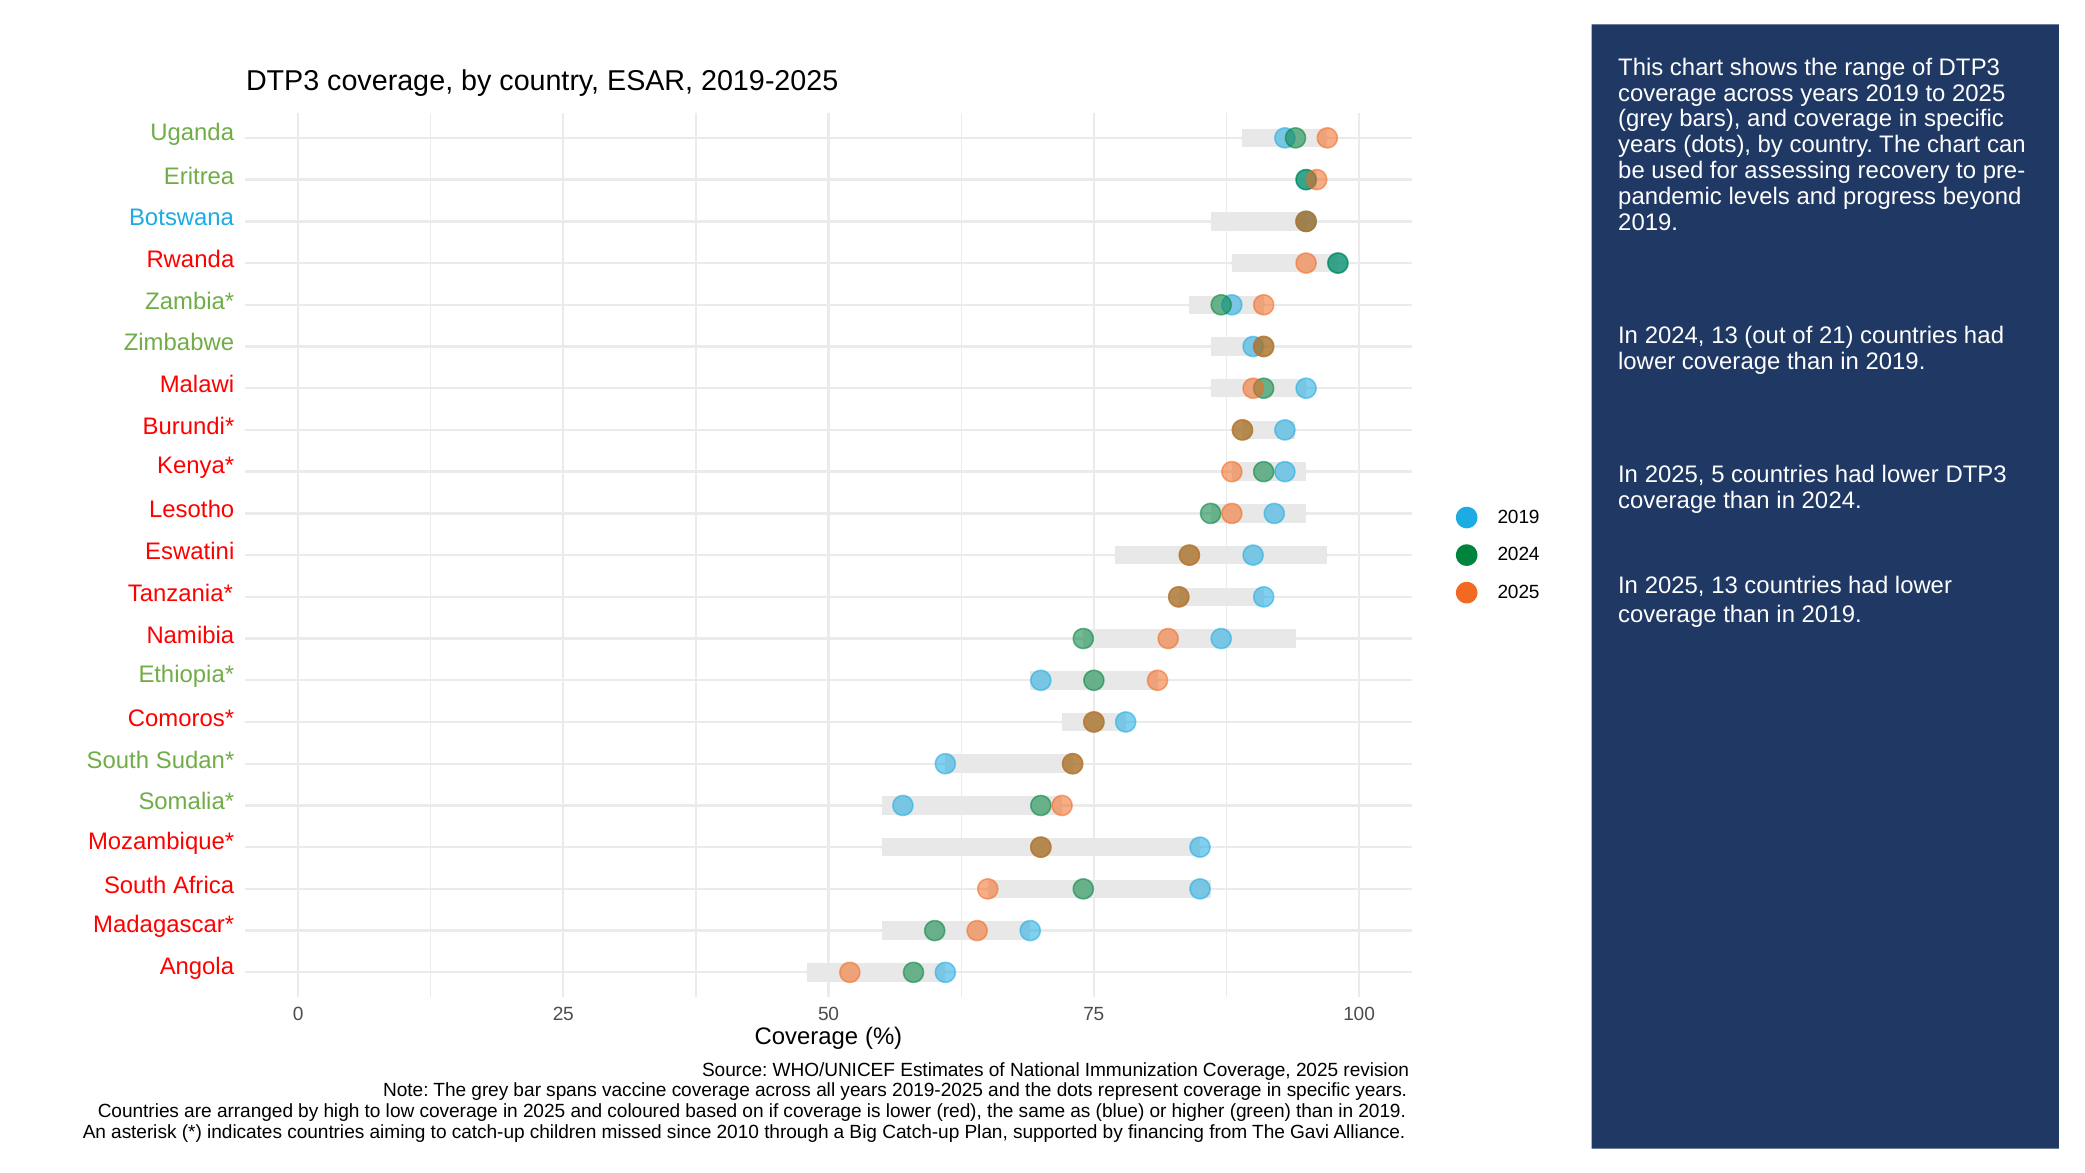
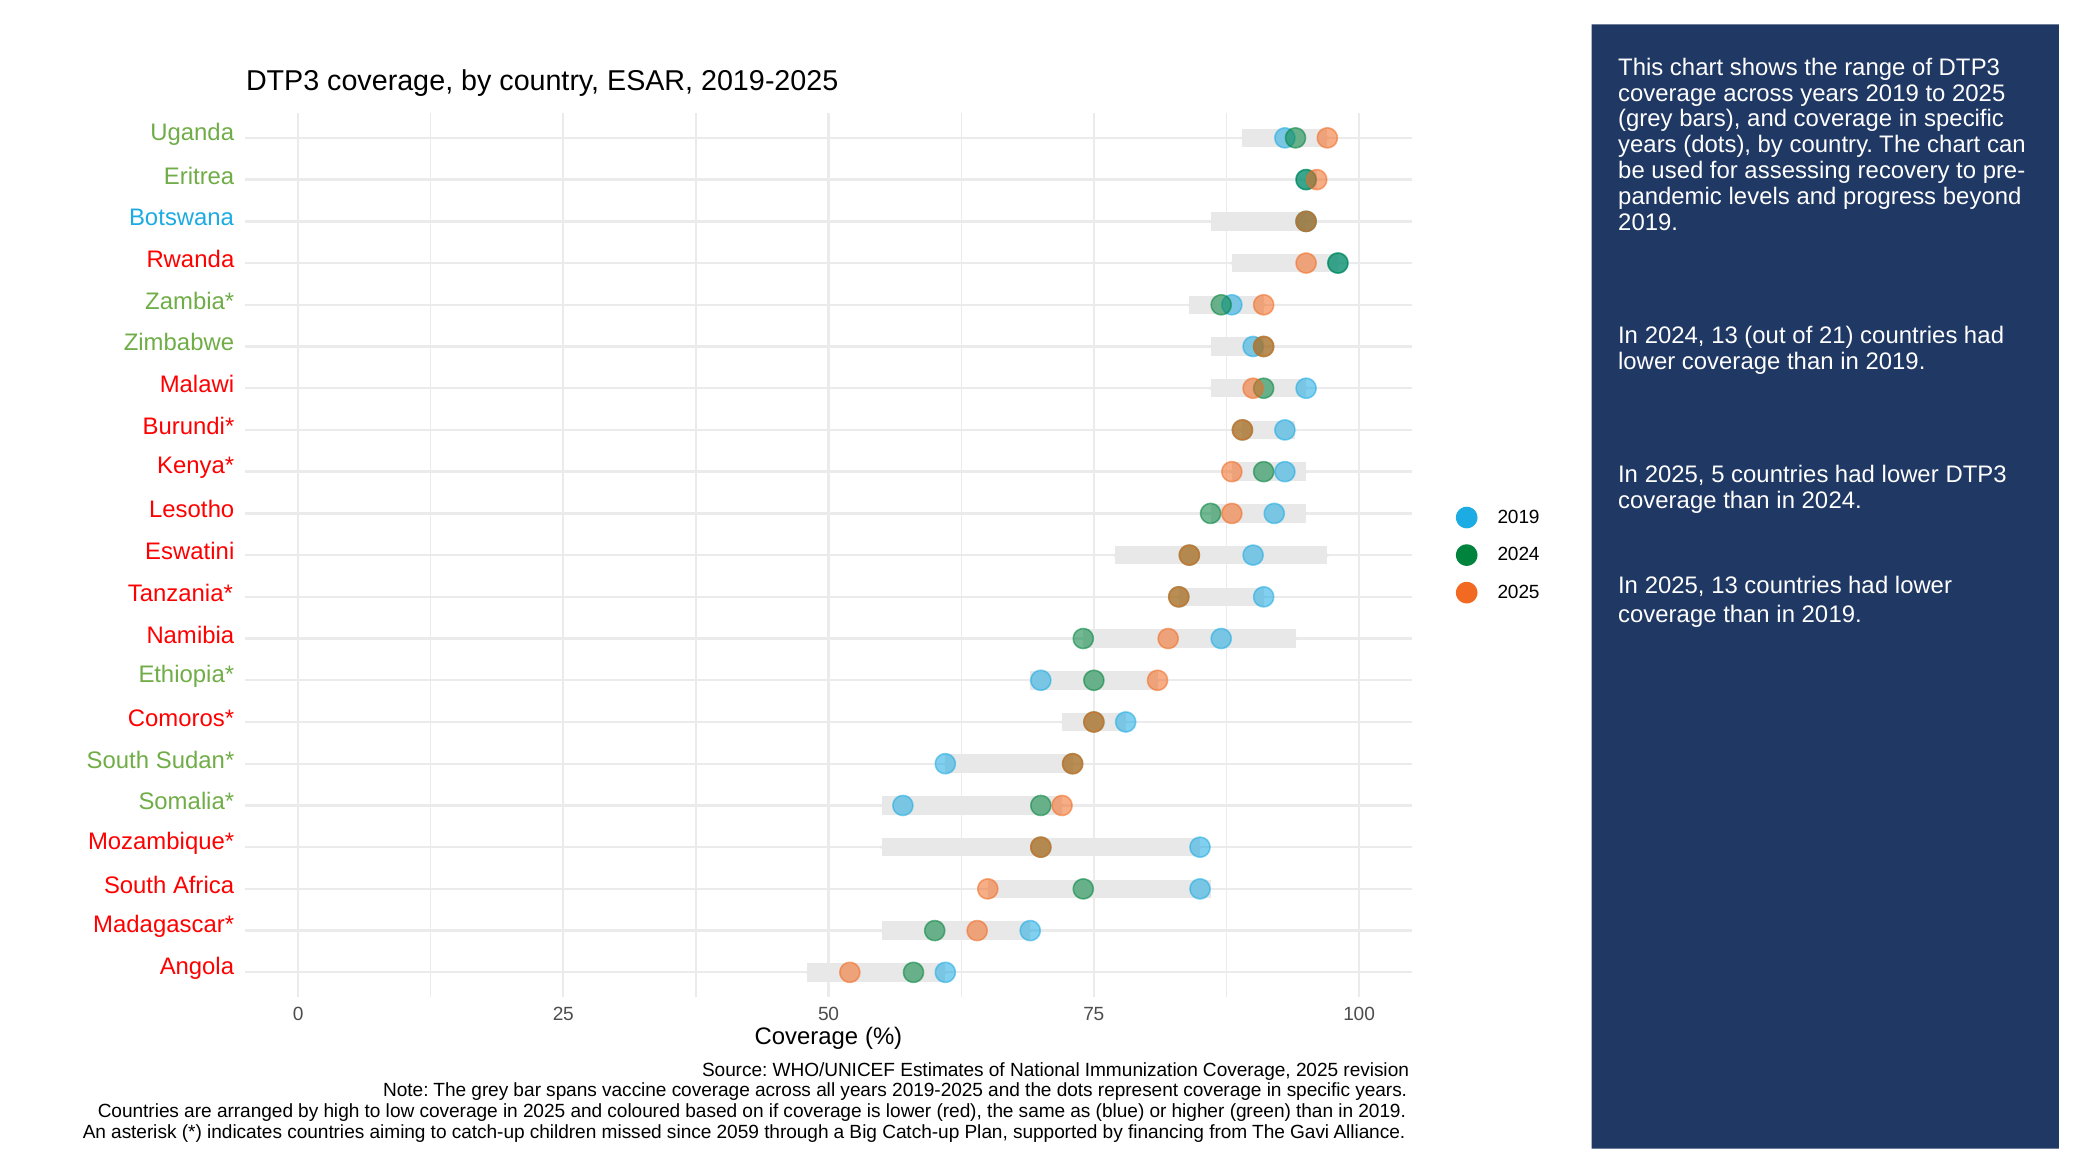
2010: 2010 -> 2059 (738, 1132)
